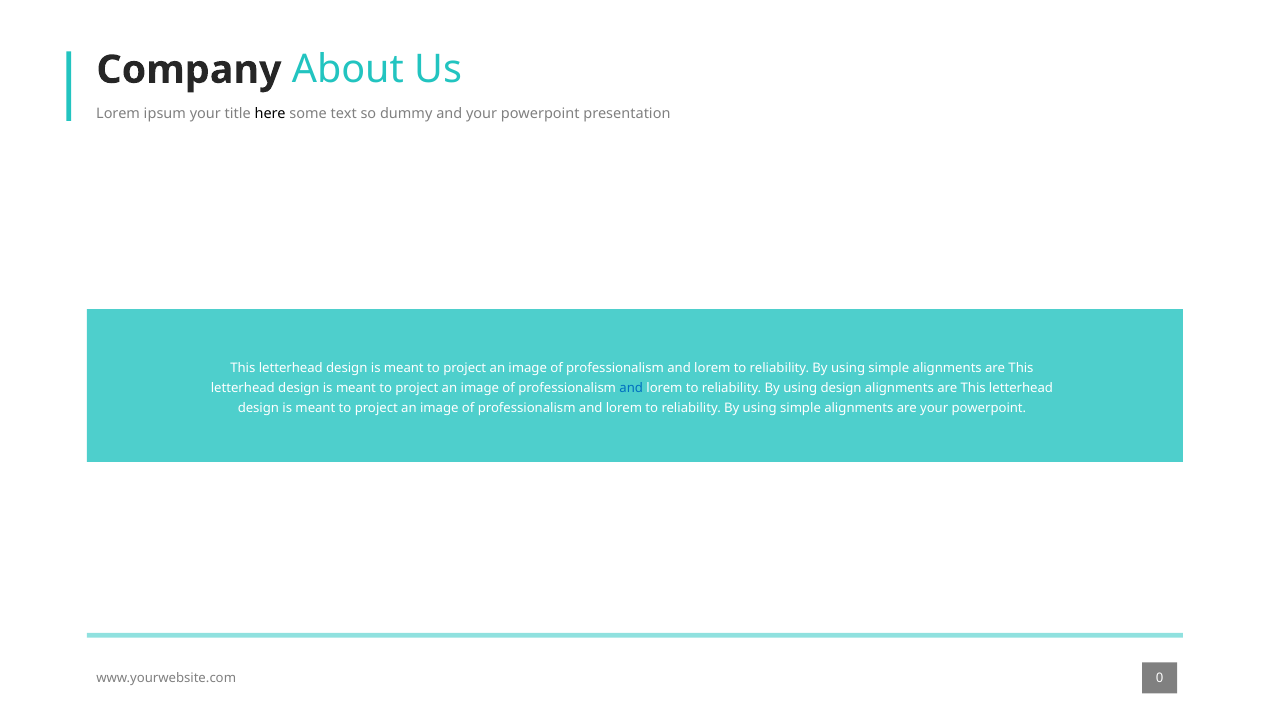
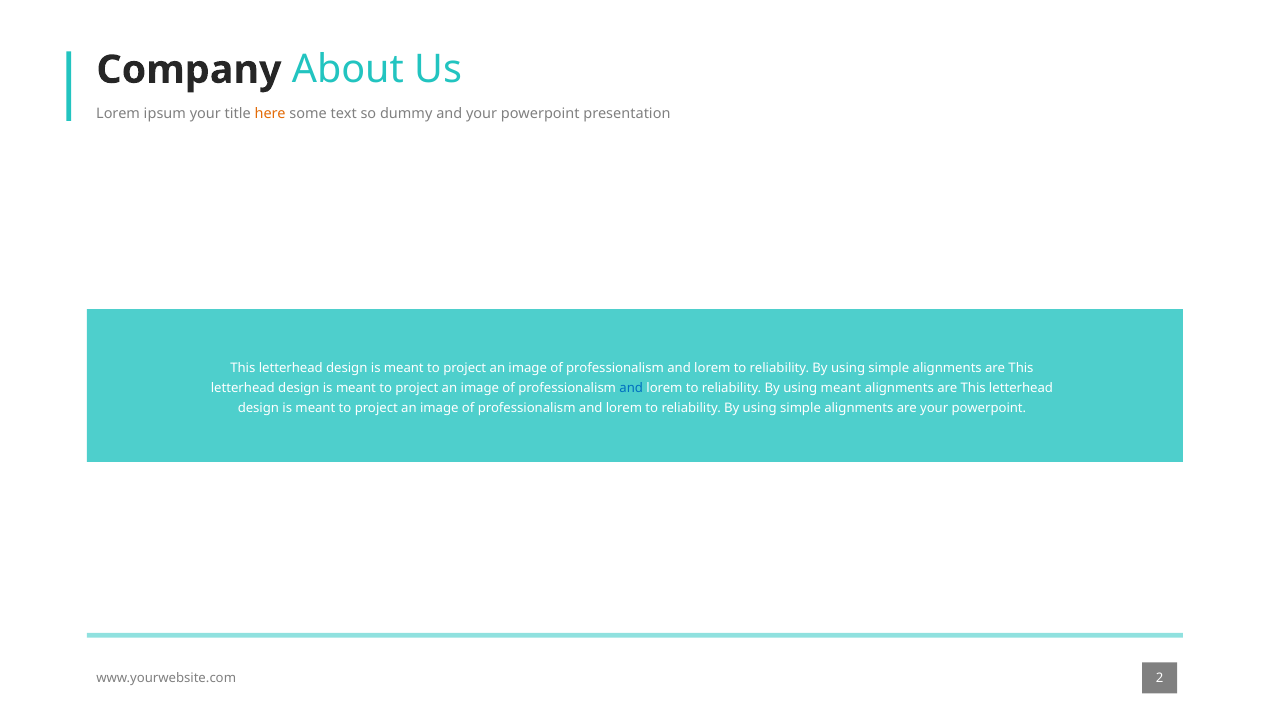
here colour: black -> orange (270, 114)
using design: design -> meant (841, 388)
0: 0 -> 2 (1160, 678)
